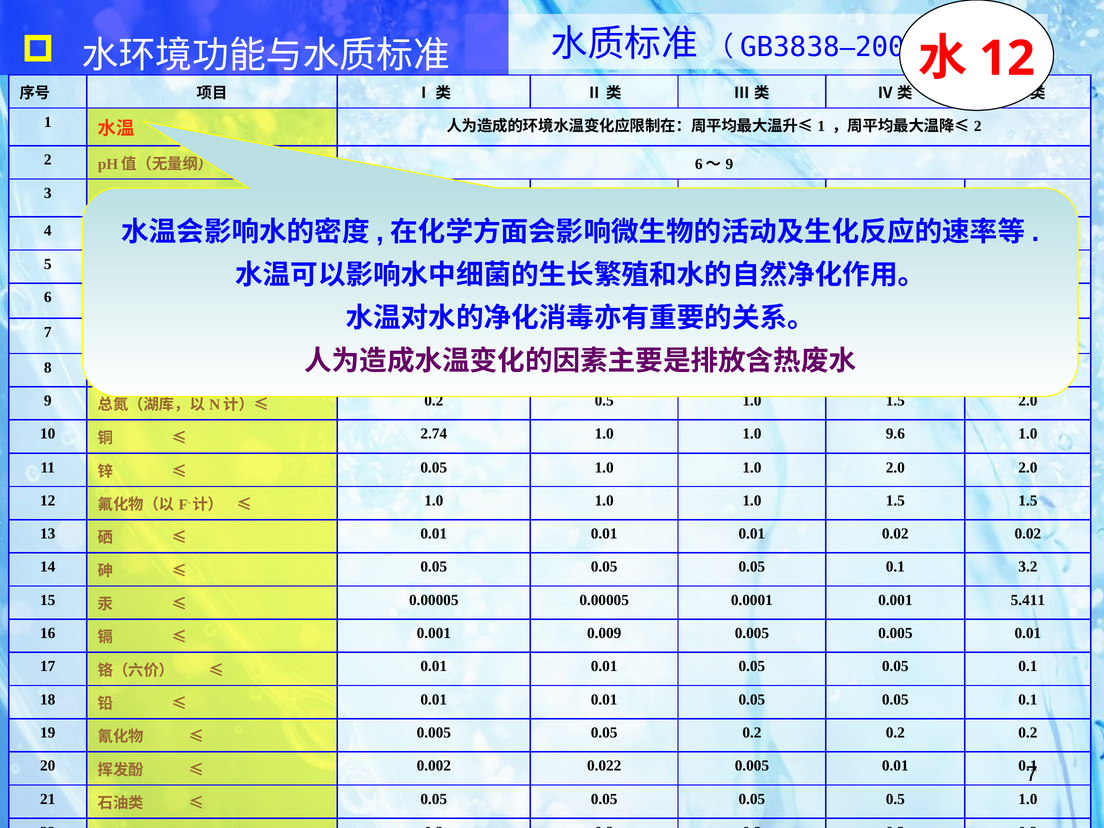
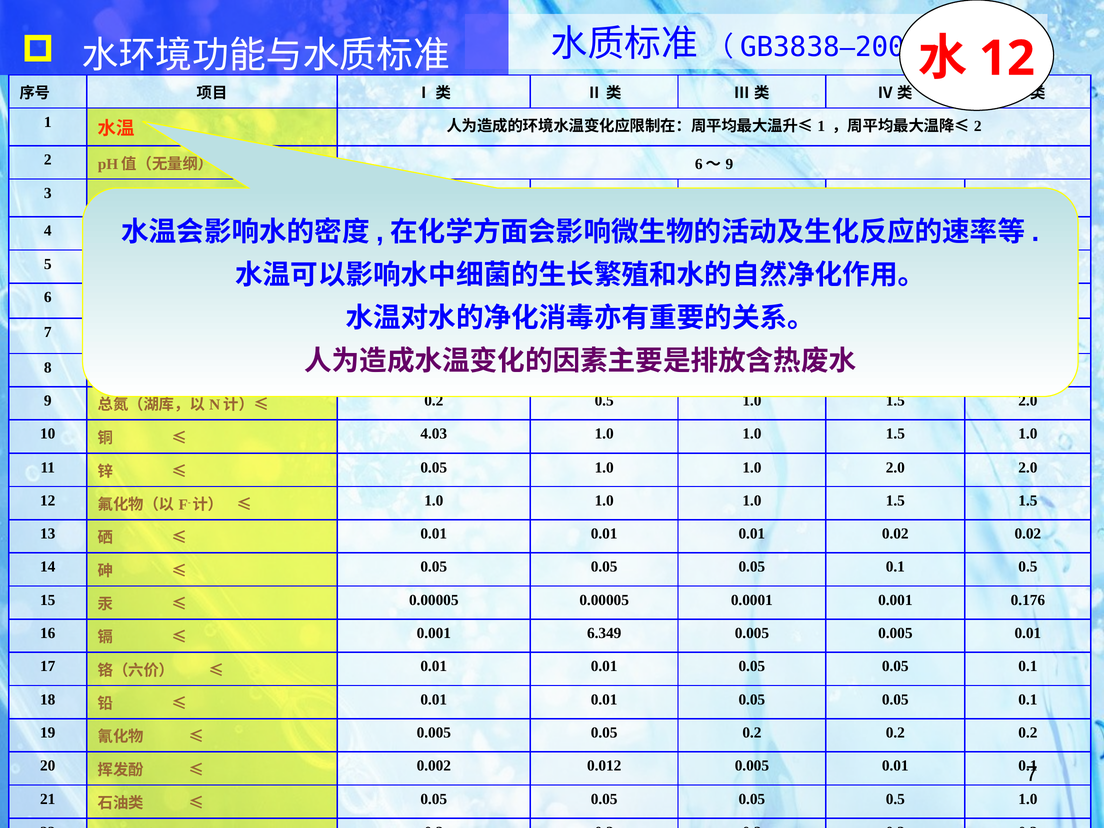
2.74: 2.74 -> 4.03 (434, 434)
9.6: 9.6 -> 1.5 (895, 434)
0.1 3.2: 3.2 -> 0.5 (1028, 567)
5.411: 5.411 -> 0.176 (1028, 600)
0.009: 0.009 -> 6.349 (604, 633)
0.022: 0.022 -> 0.012 (604, 766)
